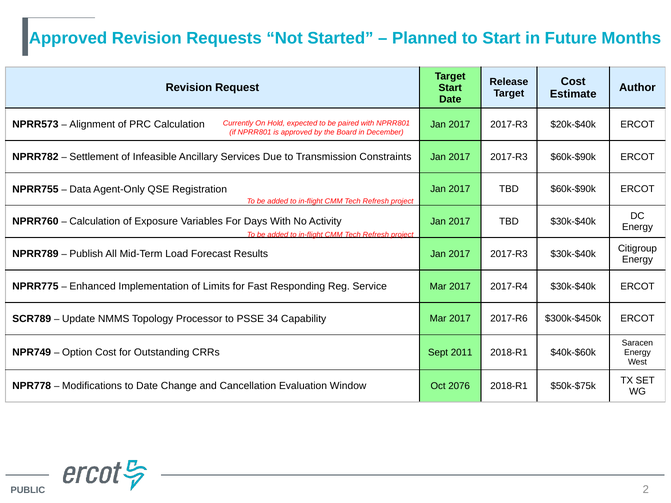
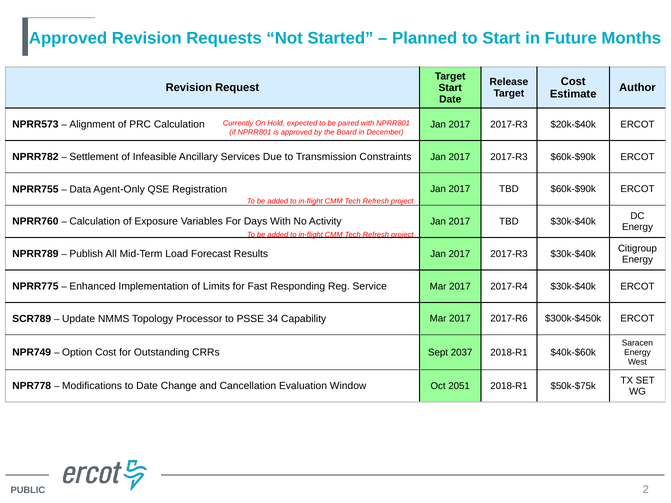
2011: 2011 -> 2037 (462, 353)
2076: 2076 -> 2051 (459, 386)
